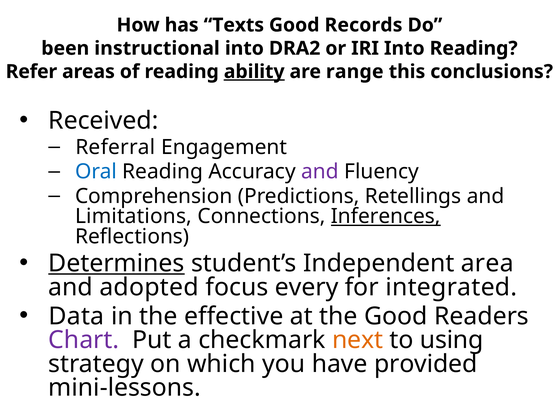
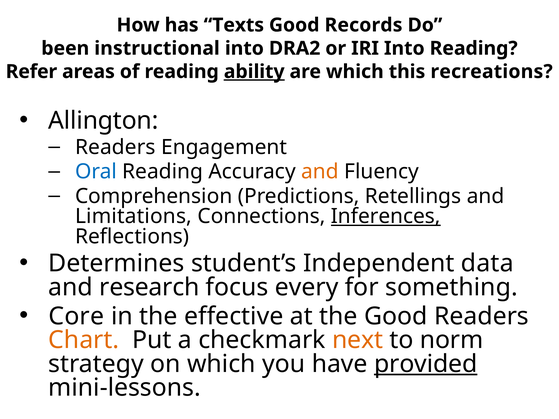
are range: range -> which (355, 72)
conclusions: conclusions -> recreations (492, 72)
Received: Received -> Allington (103, 121)
Referral: Referral -> Readers (115, 147)
and colour: purple -> orange (320, 172)
Determines underline: present -> none (116, 264)
area: area -> data (487, 264)
adopted: adopted -> research (149, 287)
integrated: integrated -> something (451, 287)
Data: Data -> Core (76, 316)
Chart colour: purple -> orange (84, 340)
using: using -> norm (452, 340)
provided underline: none -> present (426, 364)
